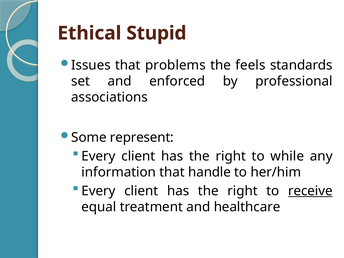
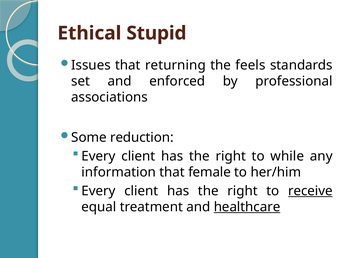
problems: problems -> returning (175, 65)
represent: represent -> reduction (142, 137)
handle: handle -> female (210, 172)
healthcare underline: none -> present (247, 207)
